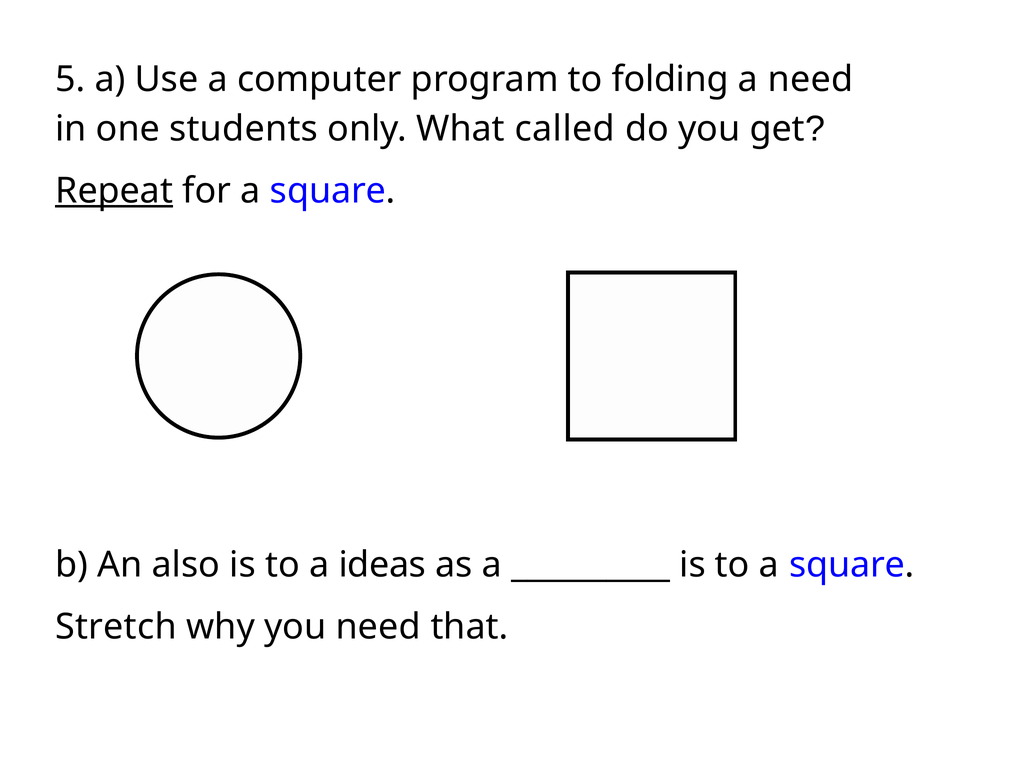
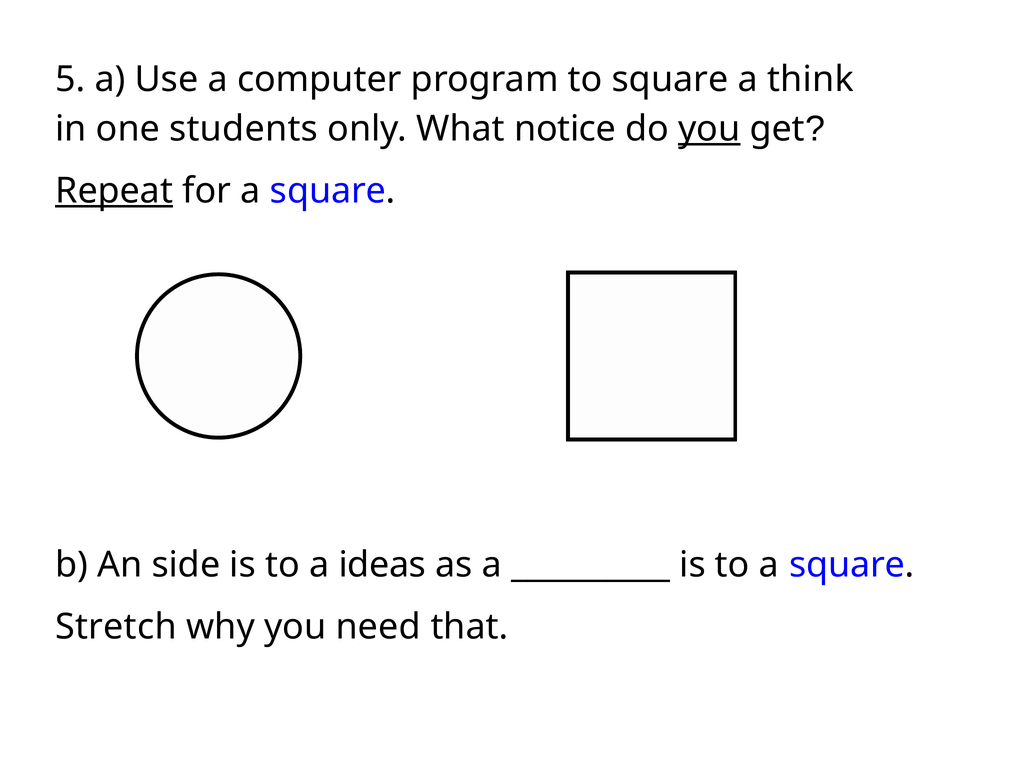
to folding: folding -> square (670, 80)
a need: need -> think (811, 80)
called: called -> notice (565, 129)
you underline: none -> present (709, 129)
also: also -> side (186, 564)
